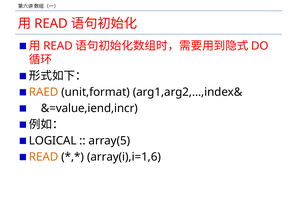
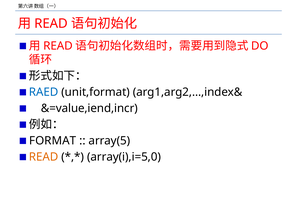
RAED colour: orange -> blue (44, 92)
LOGICAL: LOGICAL -> FORMAT (53, 141)
array(i),i=1,6: array(i),i=1,6 -> array(i),i=5,0 (124, 157)
